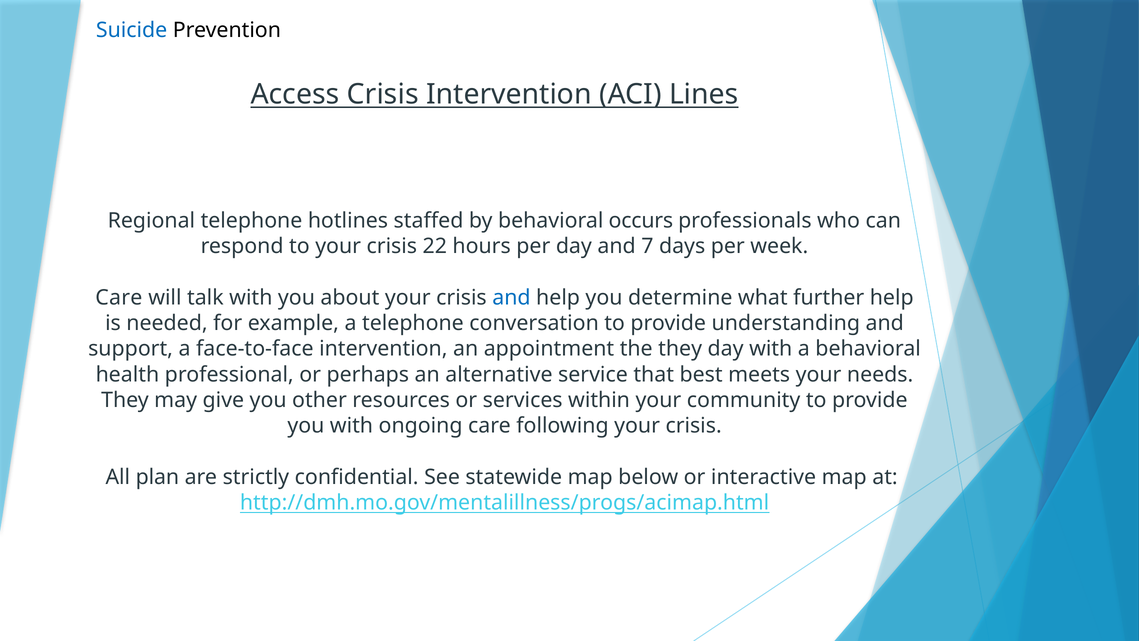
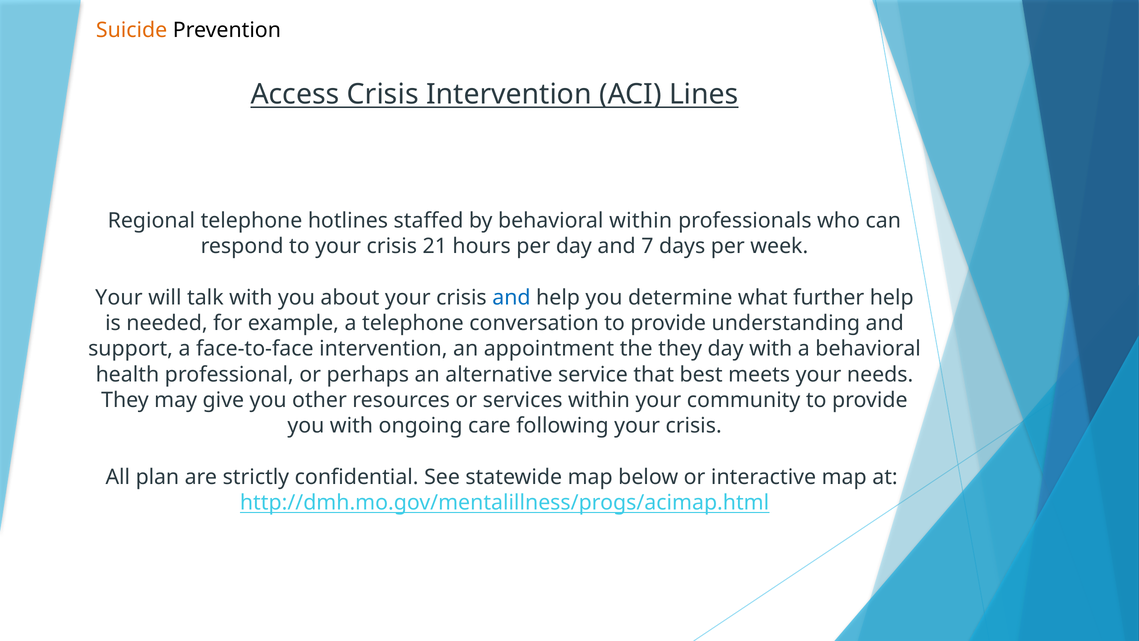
Suicide colour: blue -> orange (132, 30)
behavioral occurs: occurs -> within (641, 221)
22: 22 -> 21 (435, 246)
Care: Care -> Your (119, 297)
